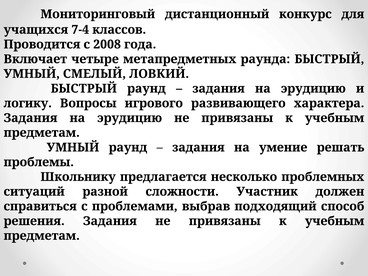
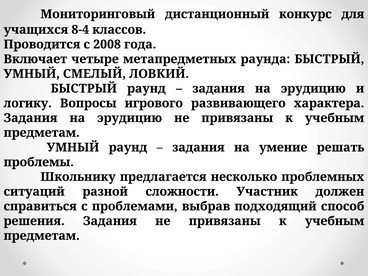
7-4: 7-4 -> 8-4 (80, 30)
